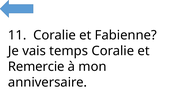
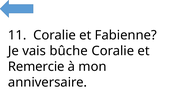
temps: temps -> bûche (69, 51)
